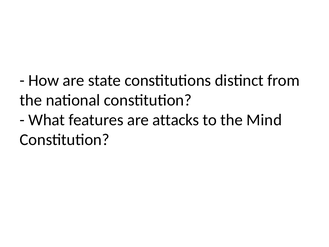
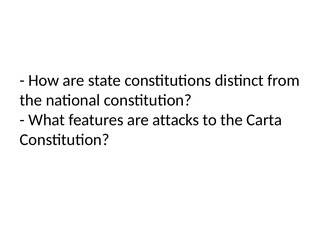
Mind: Mind -> Carta (264, 120)
